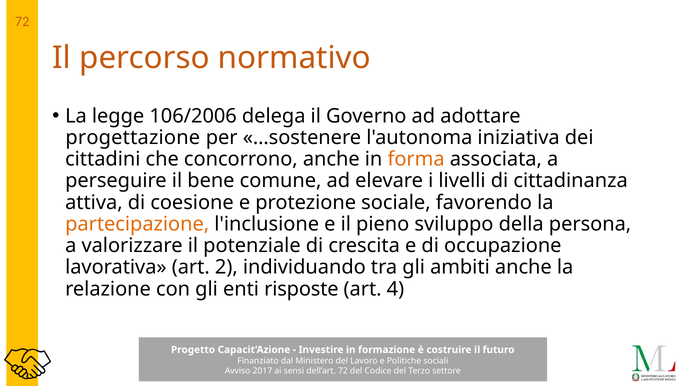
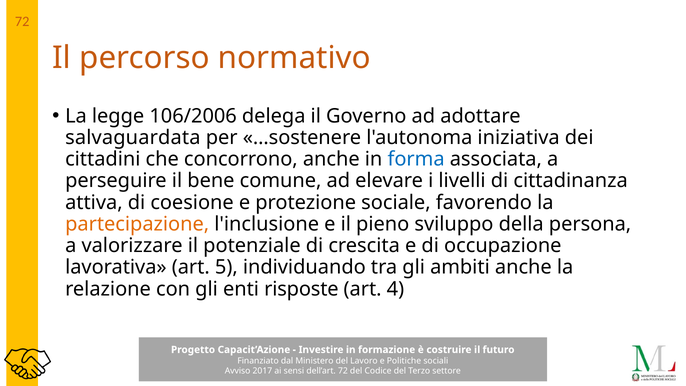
progettazione: progettazione -> salvaguardata (133, 138)
forma colour: orange -> blue (416, 159)
2: 2 -> 5 (226, 267)
